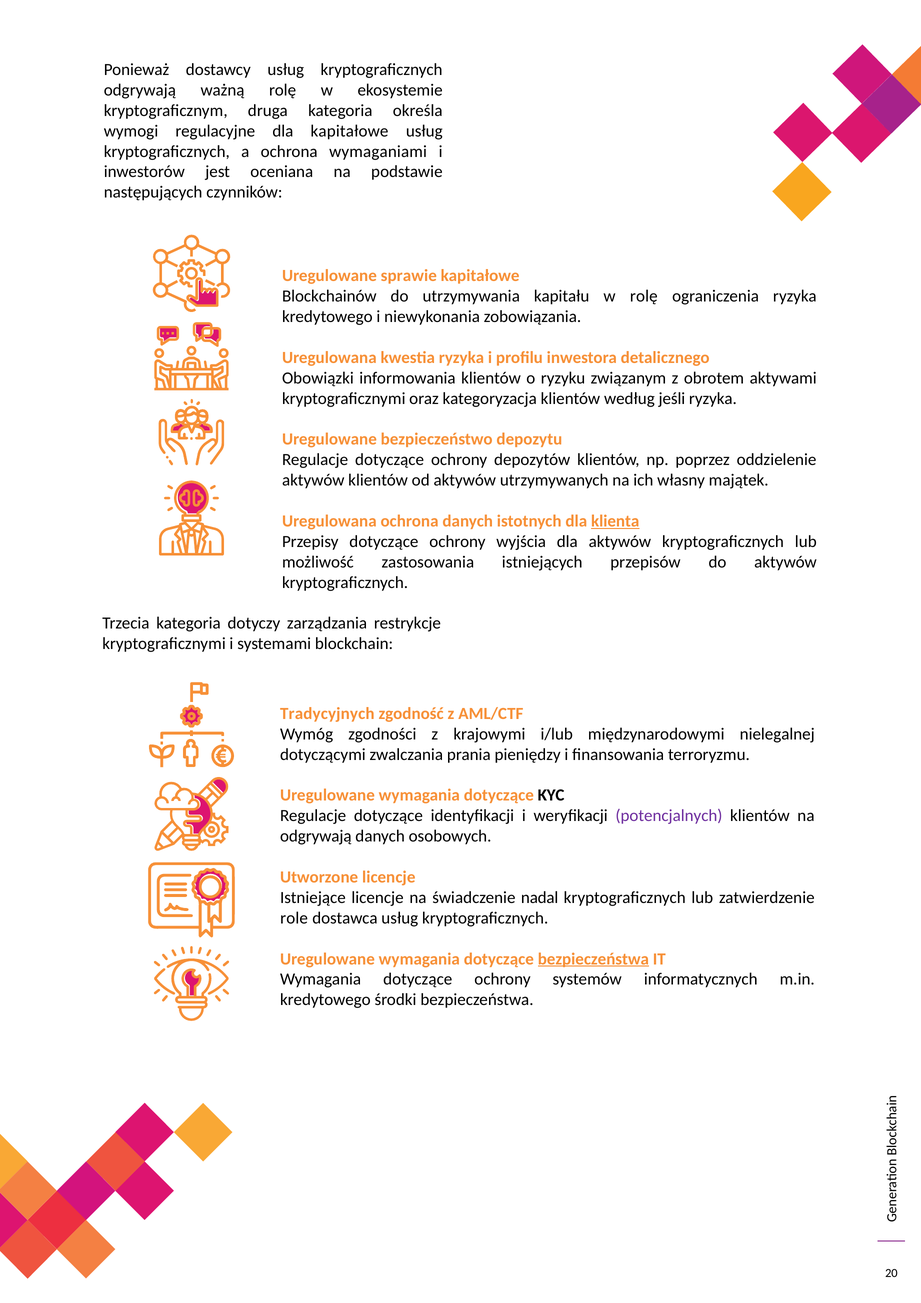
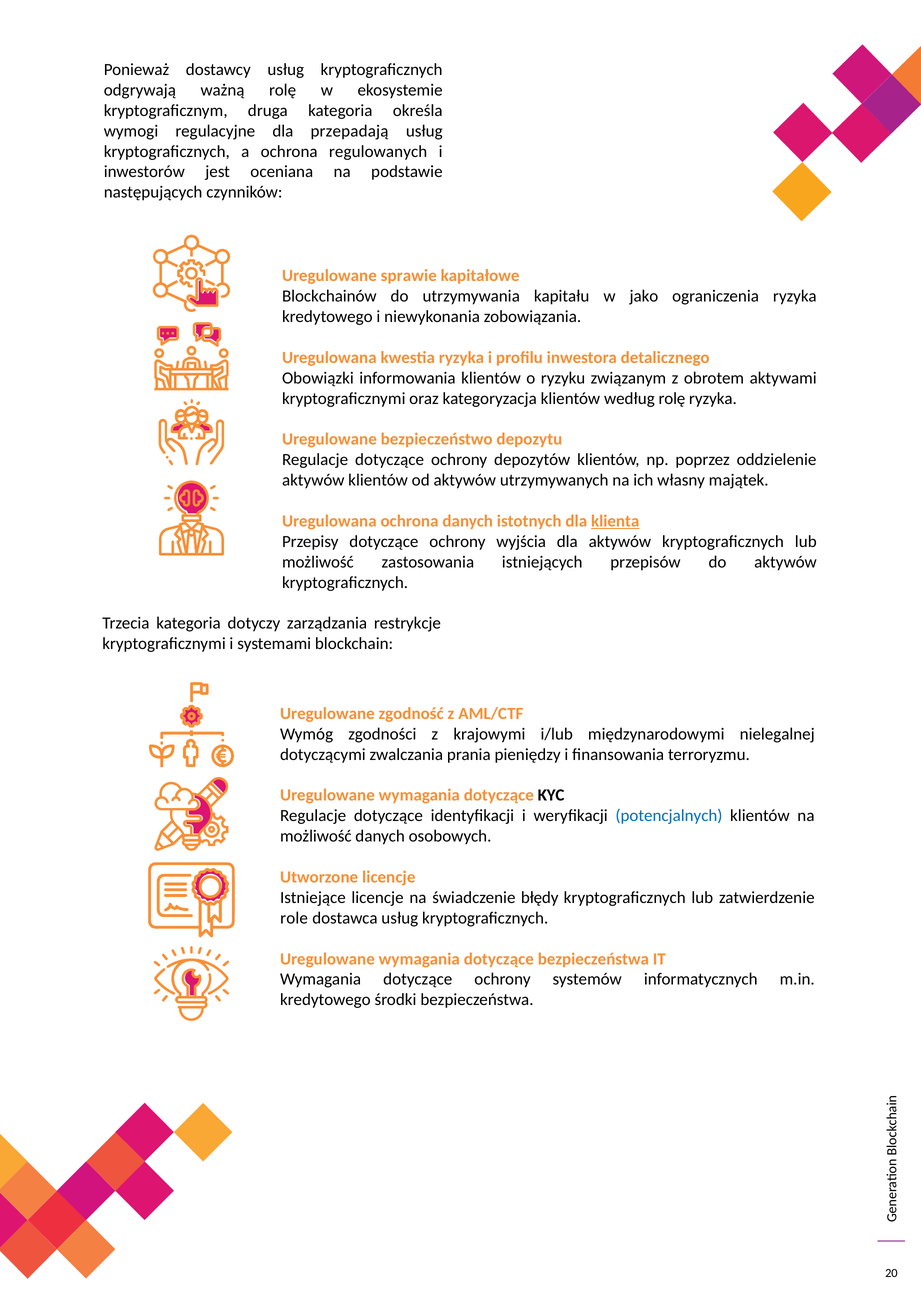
dla kapitałowe: kapitałowe -> przepadają (349, 131)
wymaganiami: wymaganiami -> regulowanych (378, 151)
w rolę: rolę -> jako (644, 296)
według jeśli: jeśli -> rolę (672, 398)
Tradycyjnych: Tradycyjnych -> Uregulowane (327, 713)
potencjalnych colour: purple -> blue (669, 816)
odgrywają: odgrywają -> możliwość (316, 836)
nadal: nadal -> błędy (540, 897)
bezpieczeństwa underline: present -> none (593, 959)
